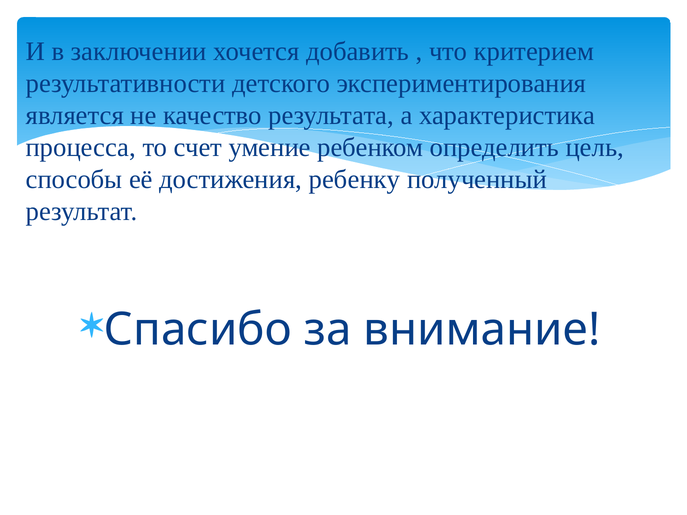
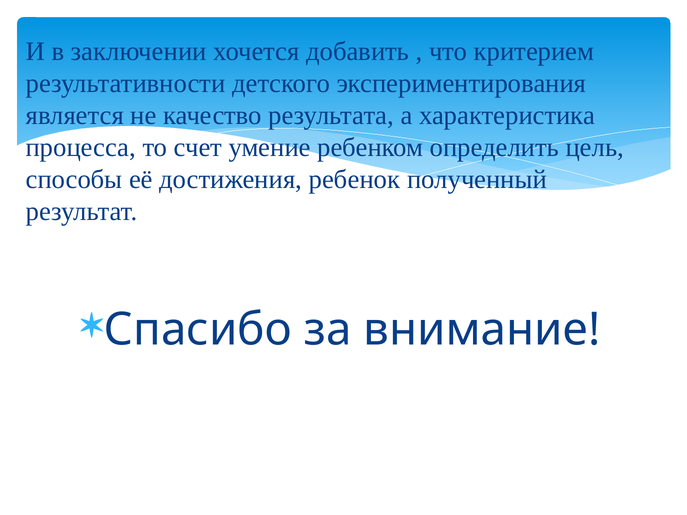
ребенку: ребенку -> ребенок (354, 180)
